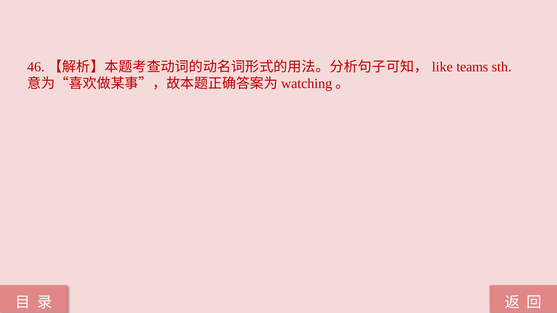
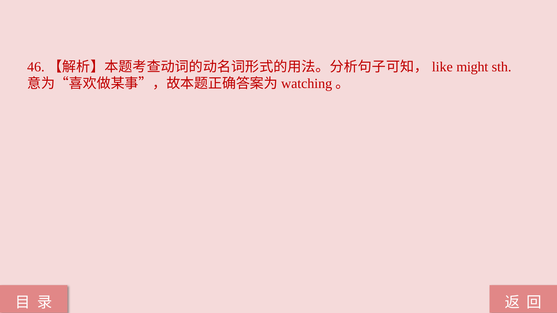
teams: teams -> might (472, 67)
